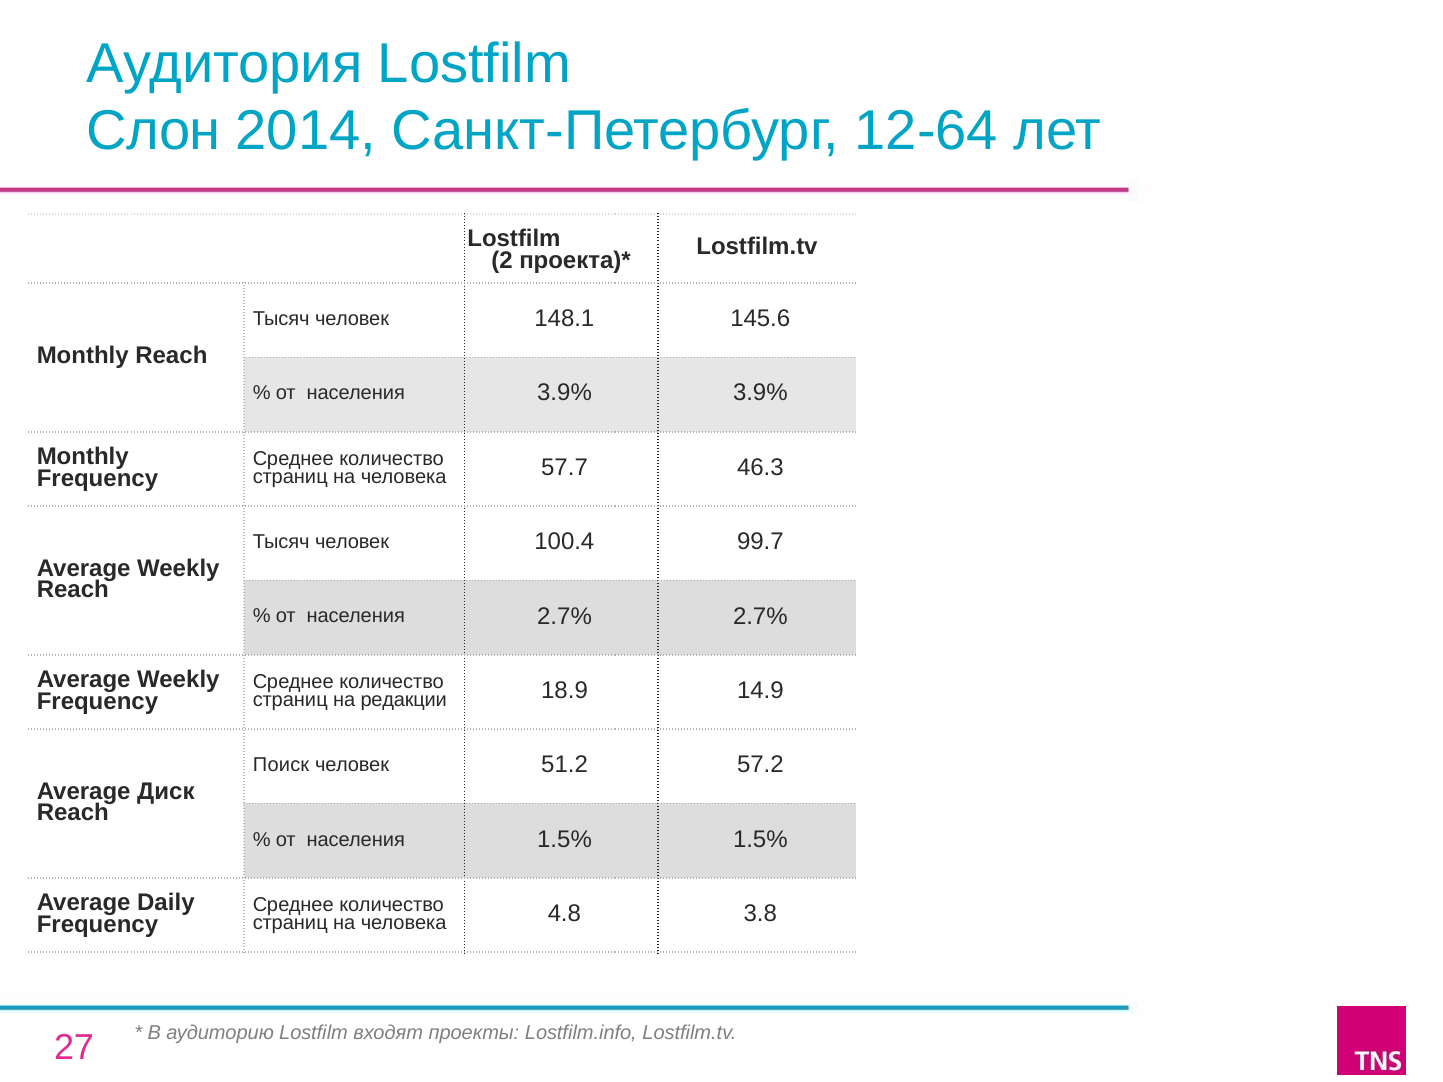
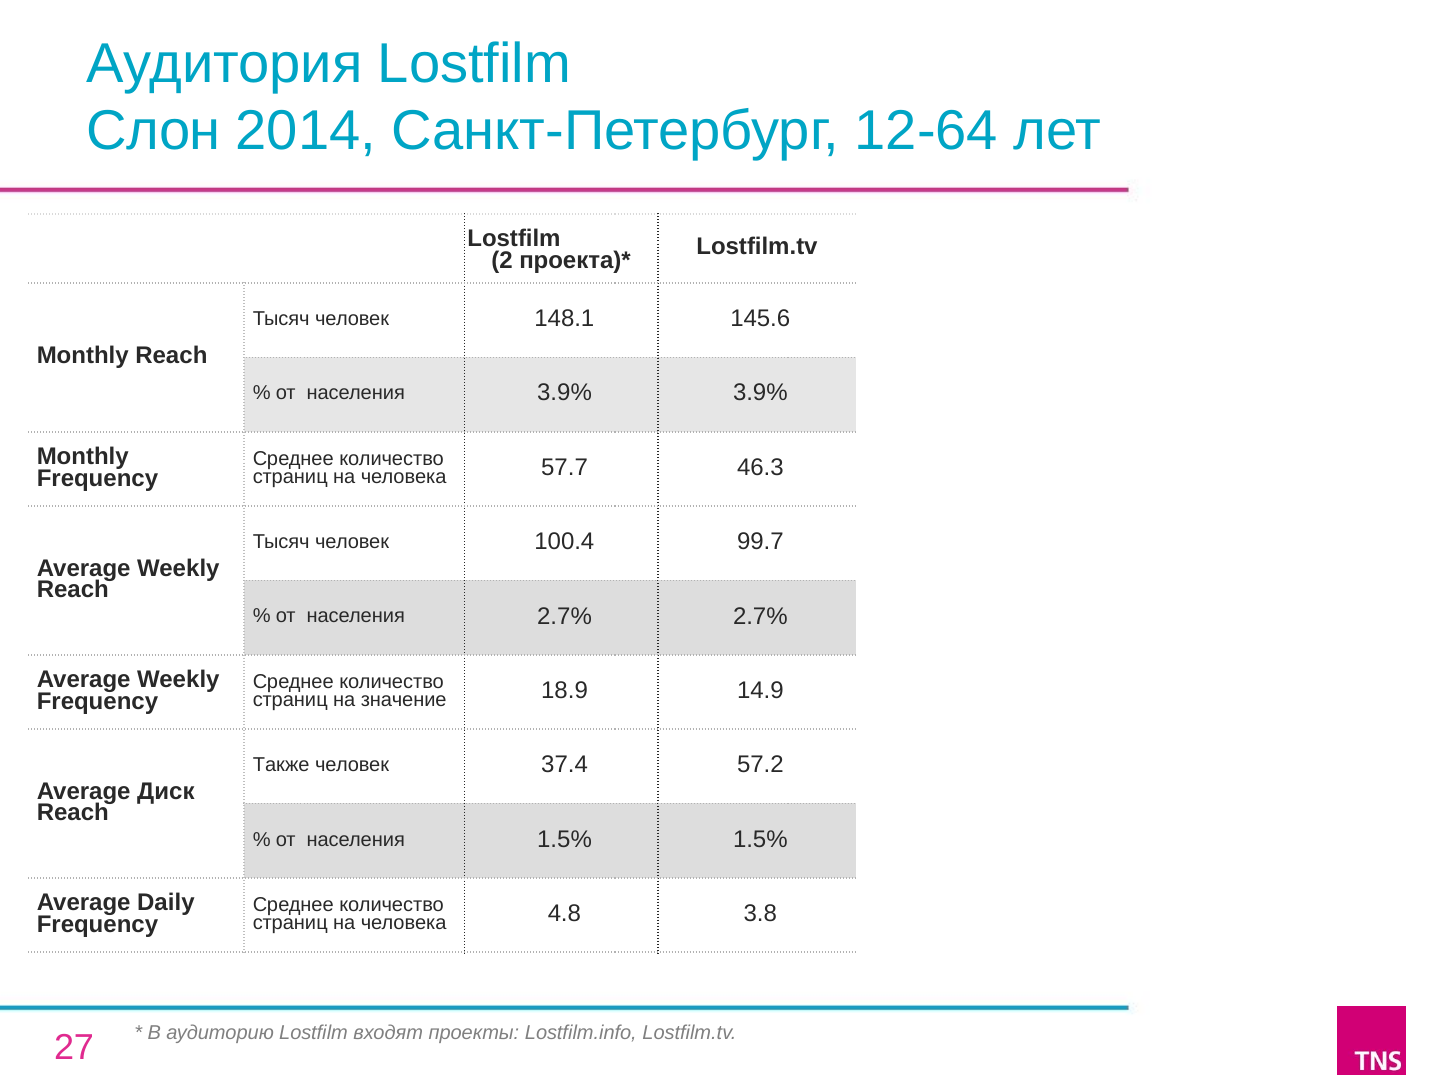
редакции: редакции -> значение (404, 700)
Поиск: Поиск -> Также (281, 765)
51.2: 51.2 -> 37.4 (565, 765)
